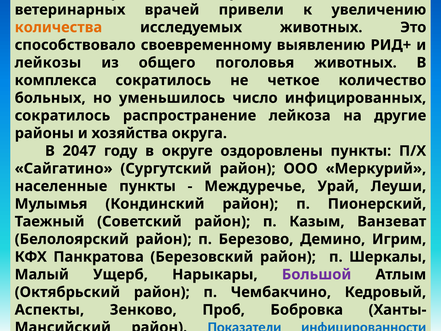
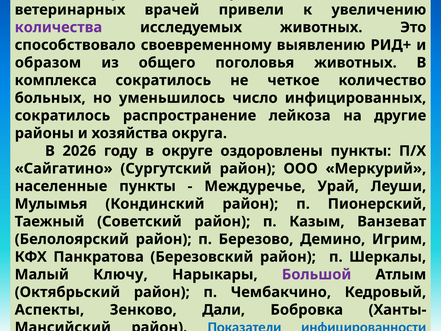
количества colour: orange -> purple (58, 27)
лейкозы: лейкозы -> образом (48, 63)
2047: 2047 -> 2026 (79, 151)
Ущерб: Ущерб -> Ключу (120, 274)
Проб: Проб -> Дали (224, 310)
